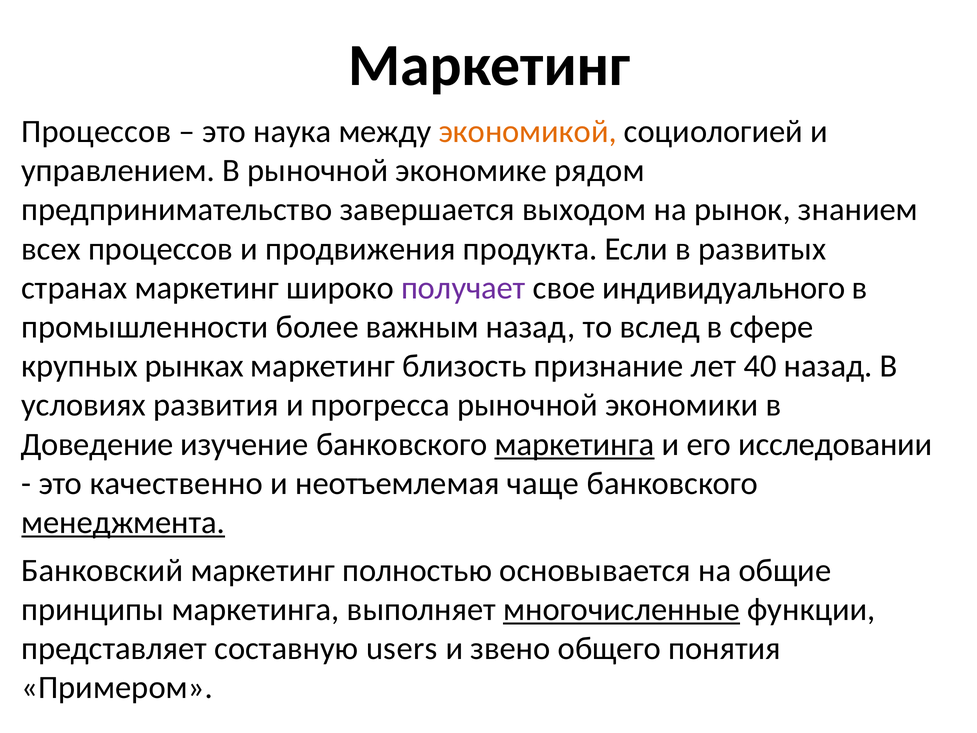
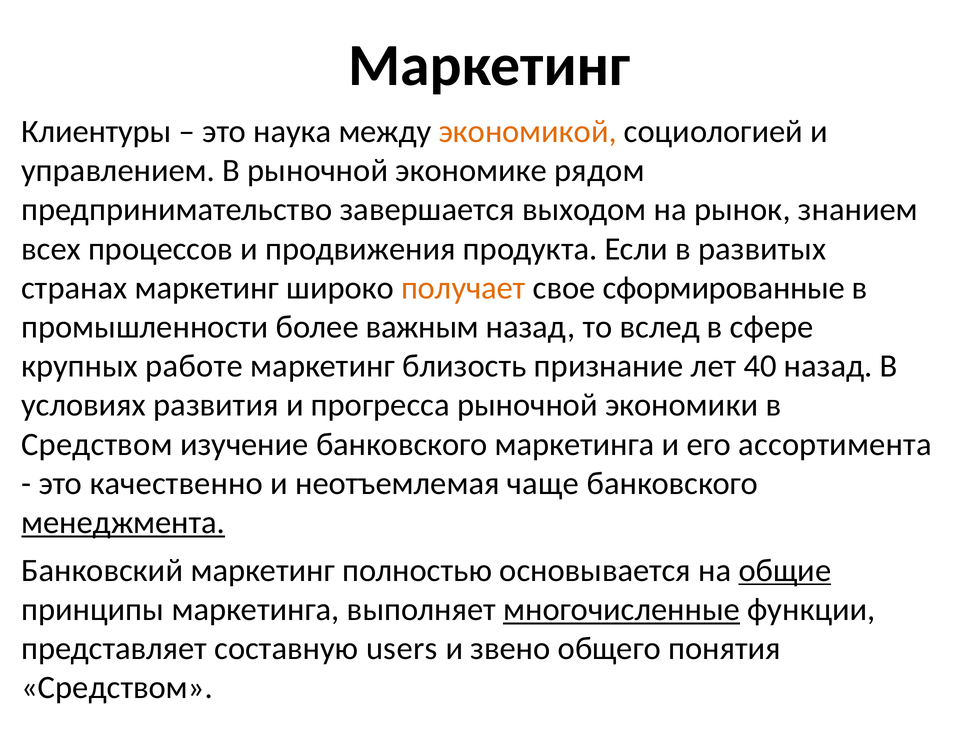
Процессов: Процессов -> Клиентуры (96, 131)
получает colour: purple -> orange (463, 288)
индивидуального: индивидуального -> сформированные (724, 288)
рынках: рынках -> работе (194, 366)
Доведение: Доведение -> Средством (97, 444)
маркетинга underline: present -> none (575, 444)
исследовании: исследовании -> ассортимента (835, 444)
общие underline: none -> present (785, 570)
Примером: Примером -> Средством (117, 687)
